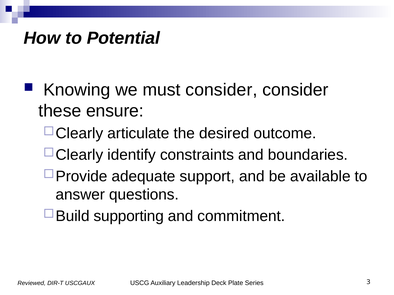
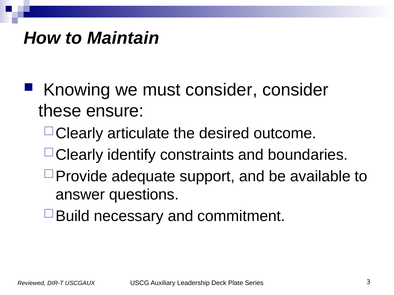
Potential: Potential -> Maintain (123, 38)
supporting: supporting -> necessary (129, 216)
